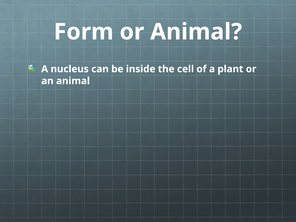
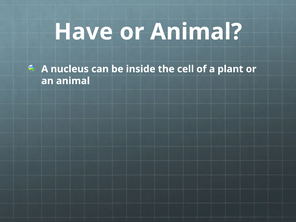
Form: Form -> Have (84, 32)
